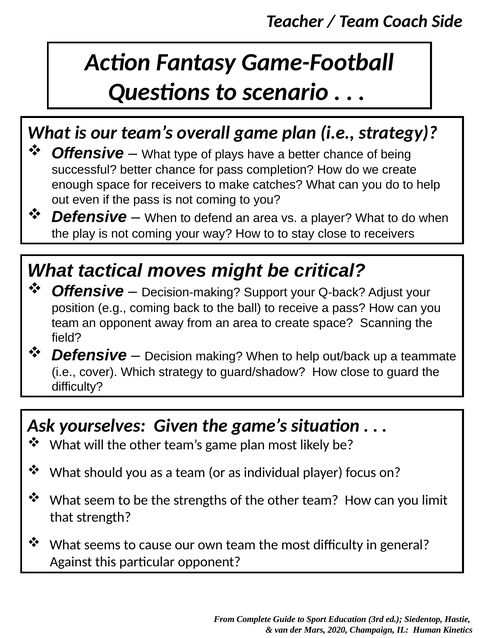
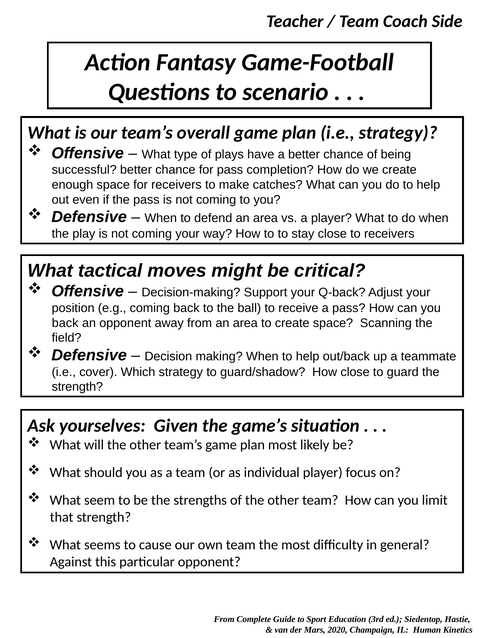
team: team -> back (65, 323)
difficulty: difficulty -> strength (77, 387)
